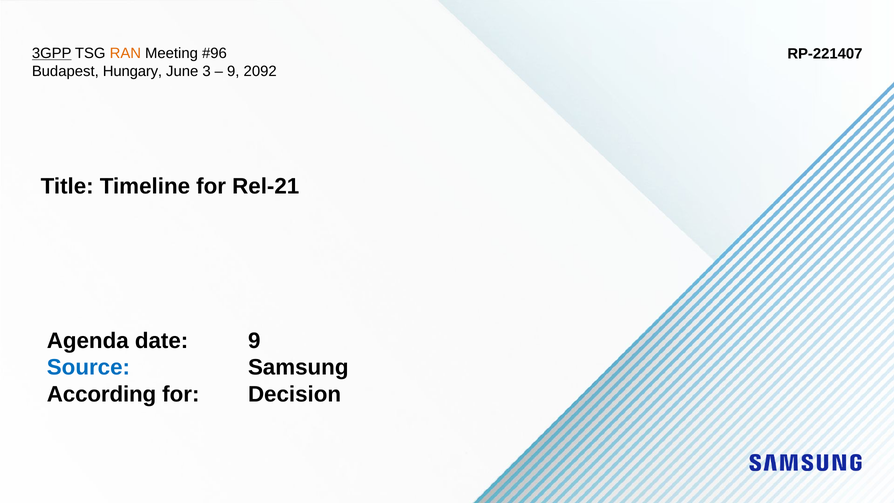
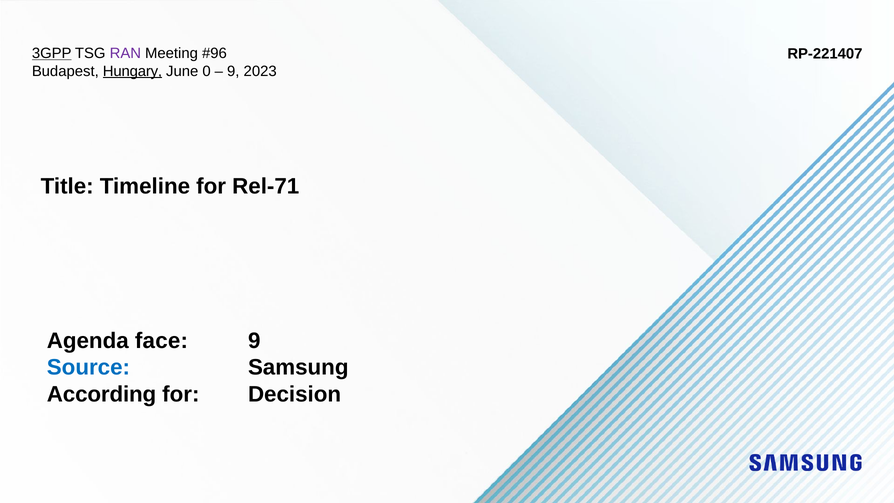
RAN colour: orange -> purple (125, 53)
Hungary underline: none -> present (132, 71)
3: 3 -> 0 (207, 71)
2092: 2092 -> 2023 (260, 71)
Rel-21: Rel-21 -> Rel-71 (266, 186)
date: date -> face (161, 341)
